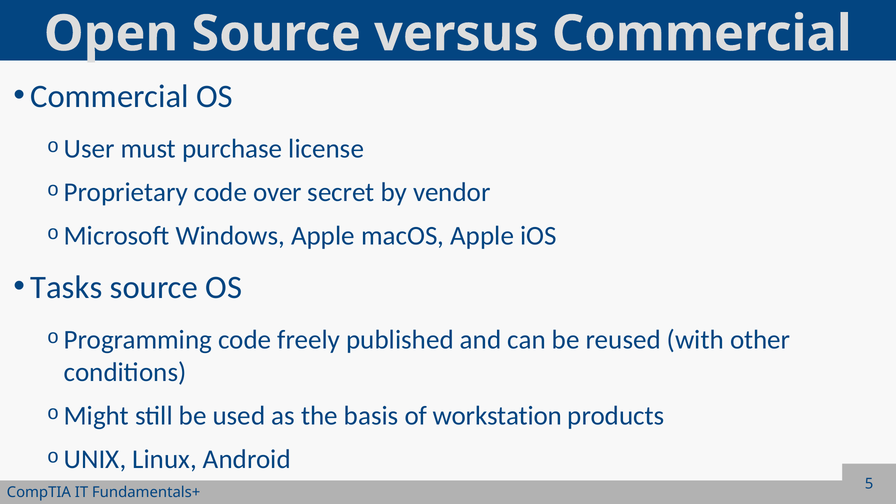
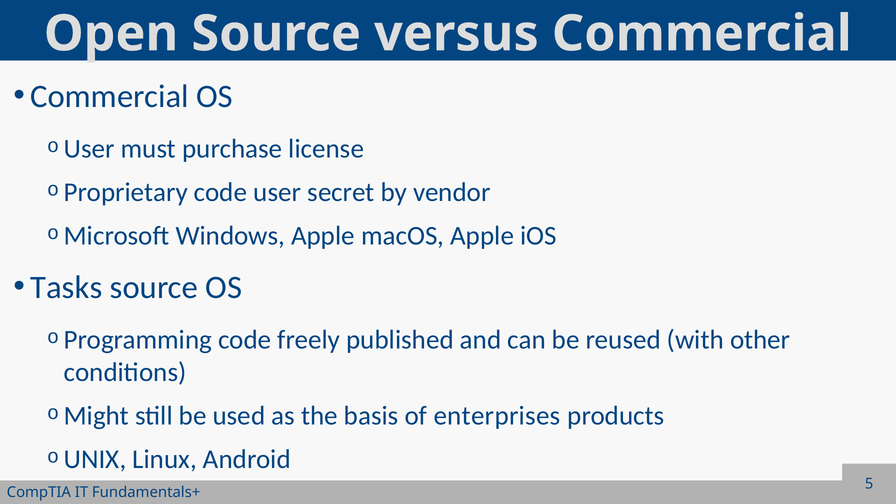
over: over -> user (277, 192)
workstation: workstation -> enterprises (497, 416)
